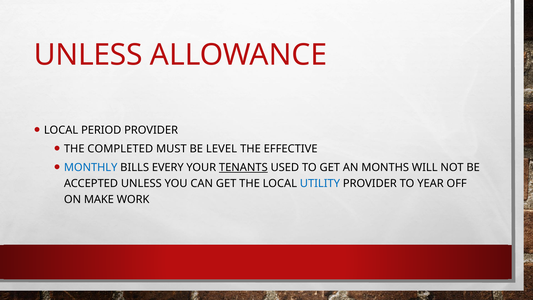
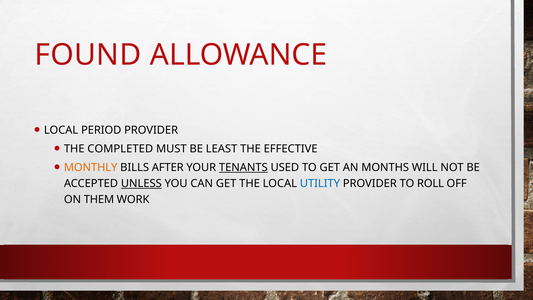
UNLESS: UNLESS -> FOUND (88, 55)
LEVEL: LEVEL -> LEAST (222, 149)
MONTHLY colour: blue -> orange (91, 167)
EVERY: EVERY -> AFTER (168, 167)
UNLESS underline: none -> present (141, 183)
YEAR: YEAR -> ROLL (431, 183)
MAKE: MAKE -> THEM (99, 199)
